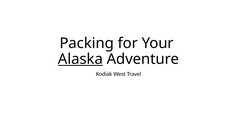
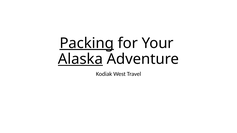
Packing underline: none -> present (87, 43)
